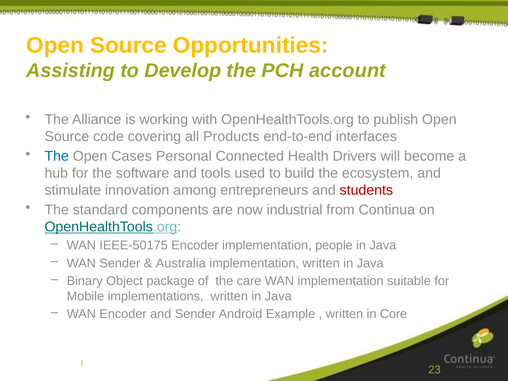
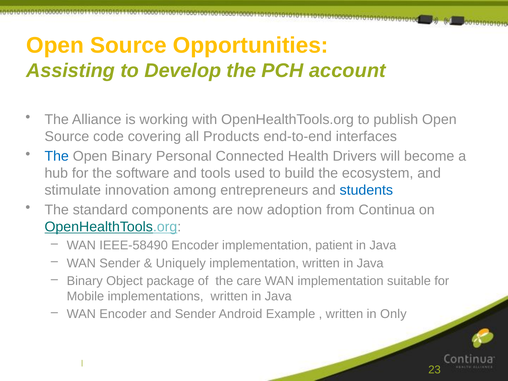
Open Cases: Cases -> Binary (132, 156)
students colour: red -> blue (366, 190)
industrial: industrial -> adoption (294, 210)
IEEE-50175: IEEE-50175 -> IEEE-58490 (134, 245)
people: people -> patient (334, 245)
Australia: Australia -> Uniquely (181, 263)
Core: Core -> Only (393, 314)
